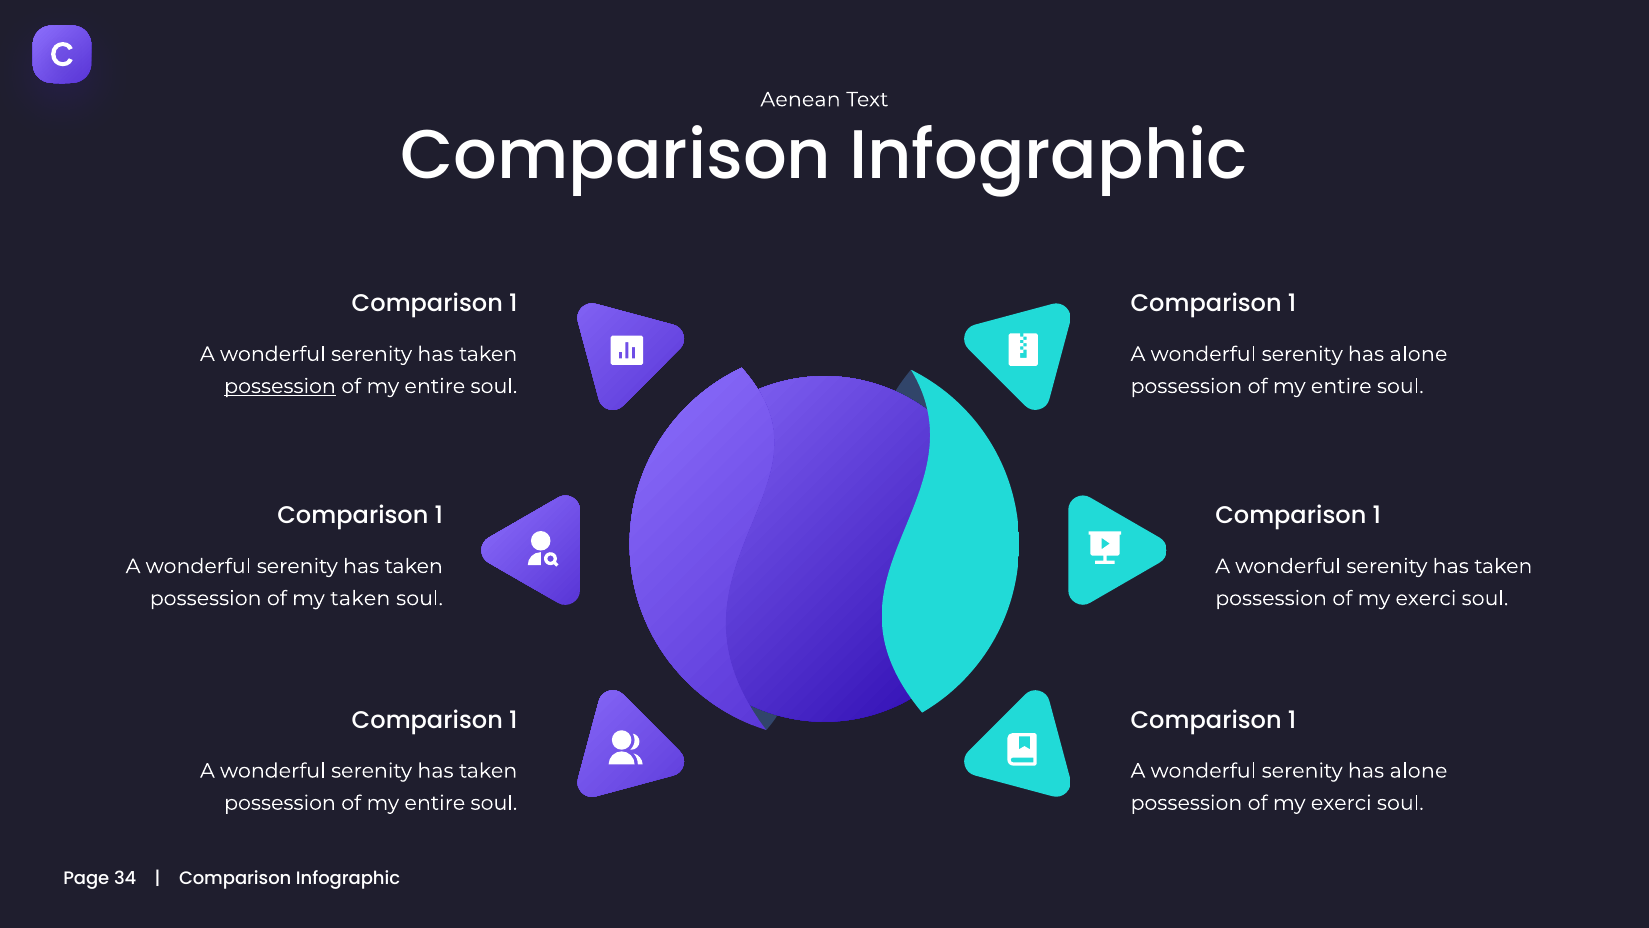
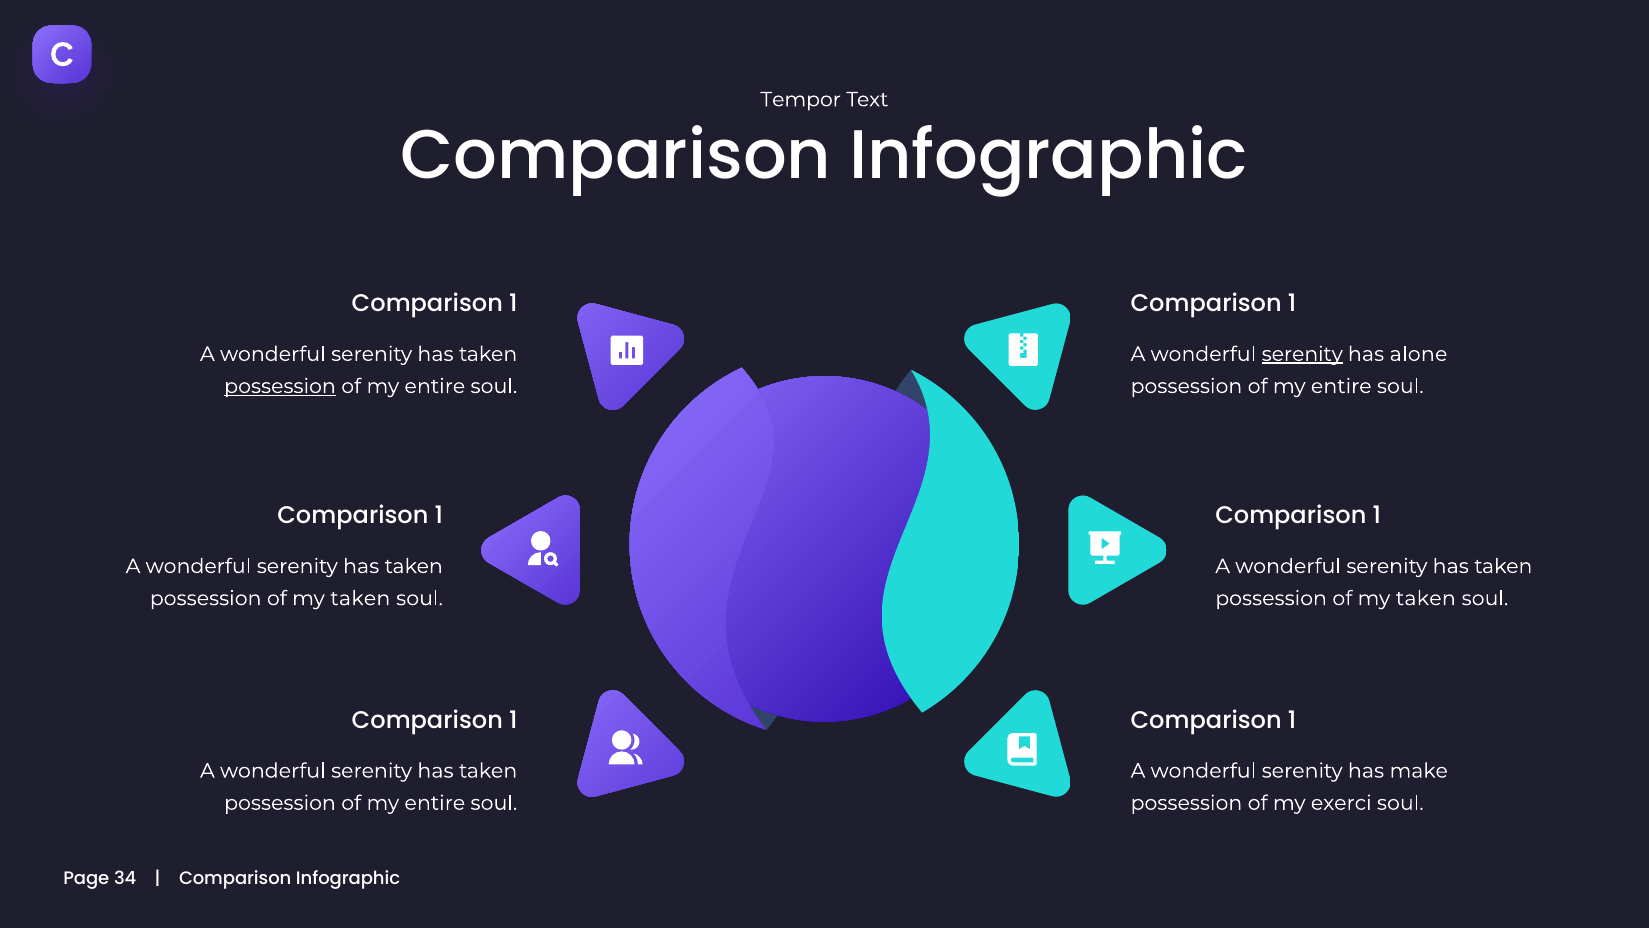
Aenean: Aenean -> Tempor (801, 99)
serenity underline: none -> present (1302, 354)
exerci: exerci -> taken (1426, 598)
alone: alone -> make (1419, 770)
